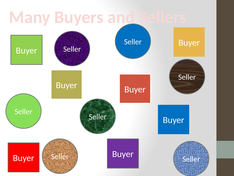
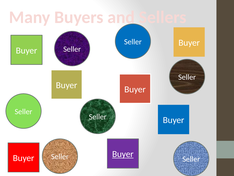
Buyer underline: none -> present (123, 154)
